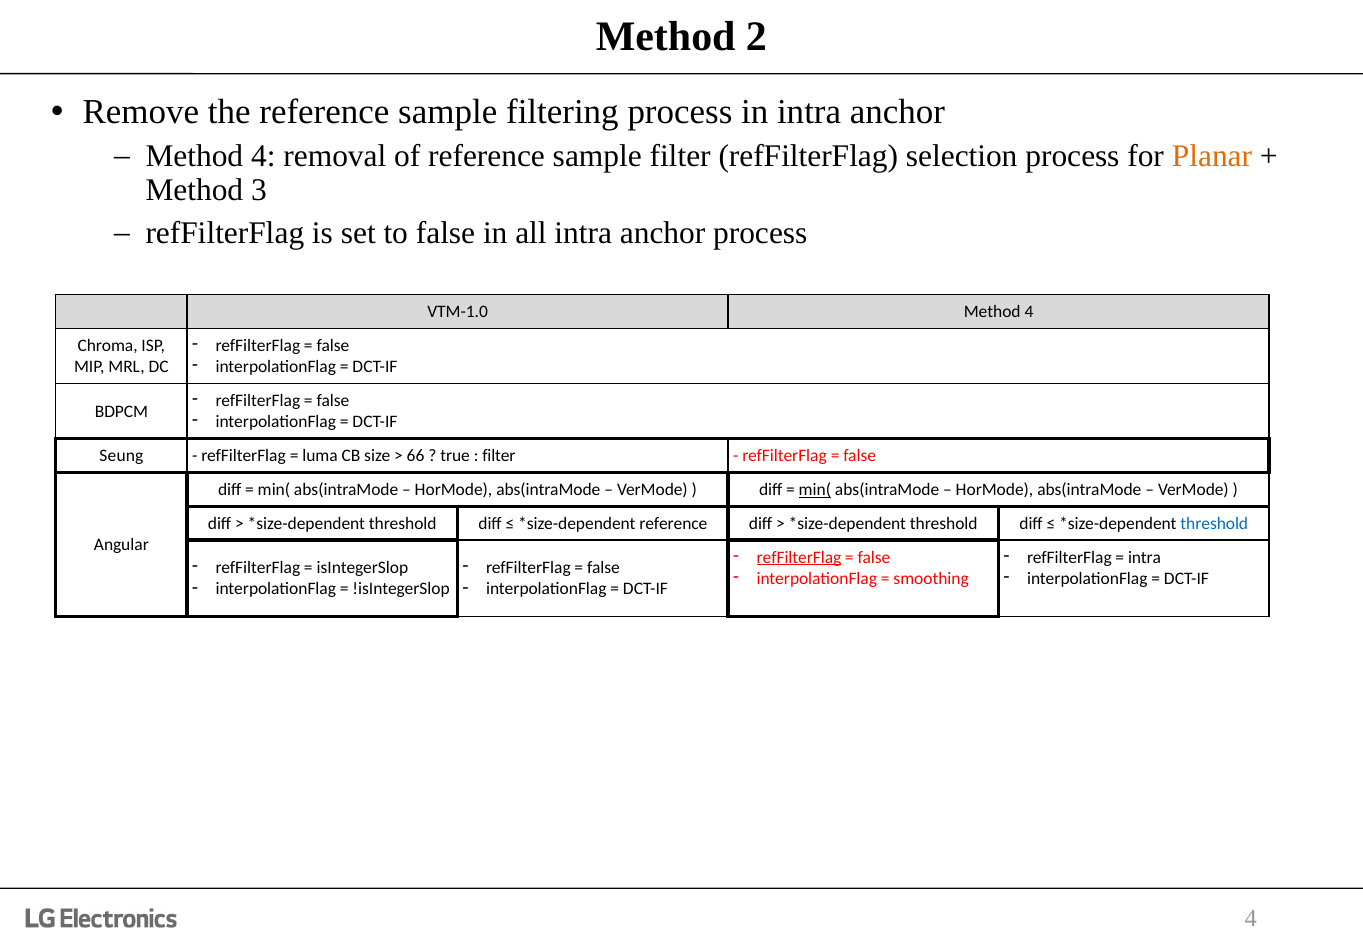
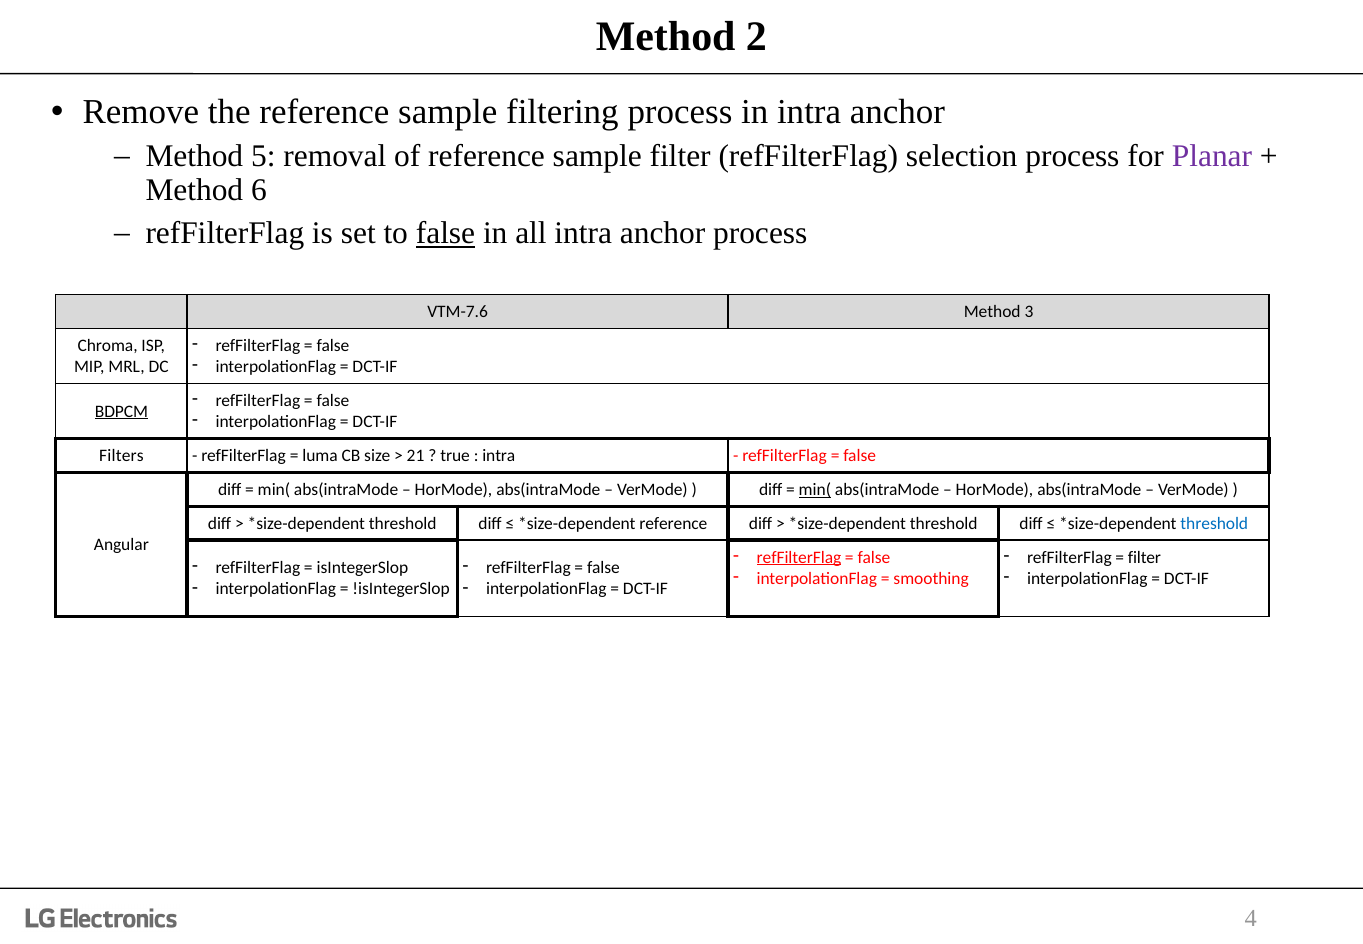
4: 4 -> 5 (263, 156)
Planar colour: orange -> purple (1212, 156)
3: 3 -> 6 (259, 190)
false underline: none -> present (445, 233)
VTM-1.0: VTM-1.0 -> VTM-7.6 (458, 312)
4: 4 -> 3 (1029, 312)
BDPCM underline: none -> present (121, 411)
Seung: Seung -> Filters (121, 456)
66: 66 -> 21 (416, 456)
filter: filter -> intra (499, 456)
intra: intra -> filter (1145, 557)
